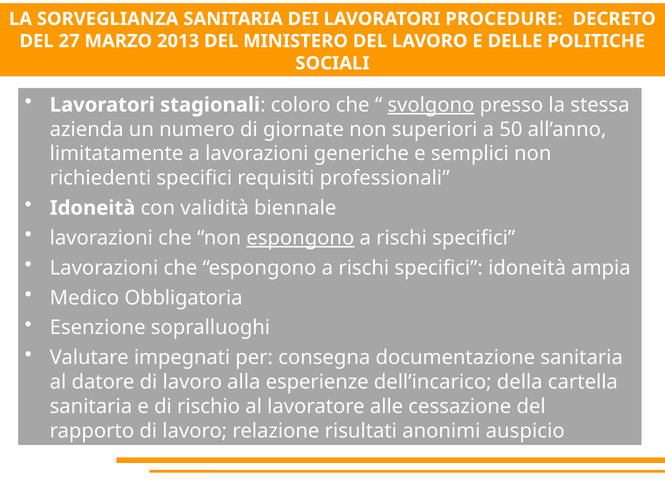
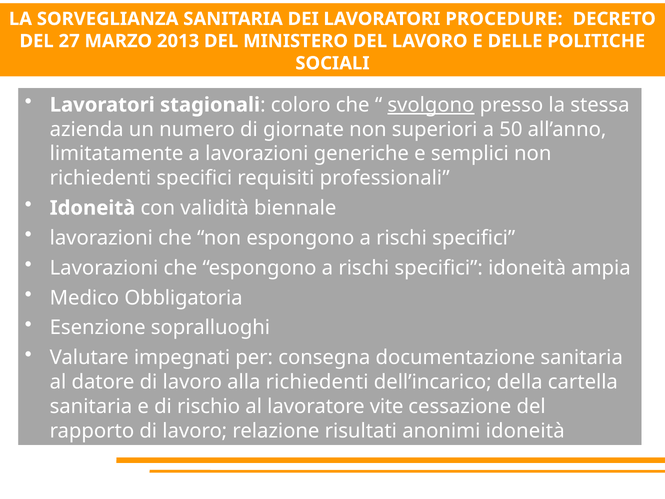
espongono underline: present -> none (300, 238)
alla esperienze: esperienze -> richiedenti (317, 382)
alle: alle -> vite (387, 406)
anonimi auspicio: auspicio -> idoneità (525, 431)
